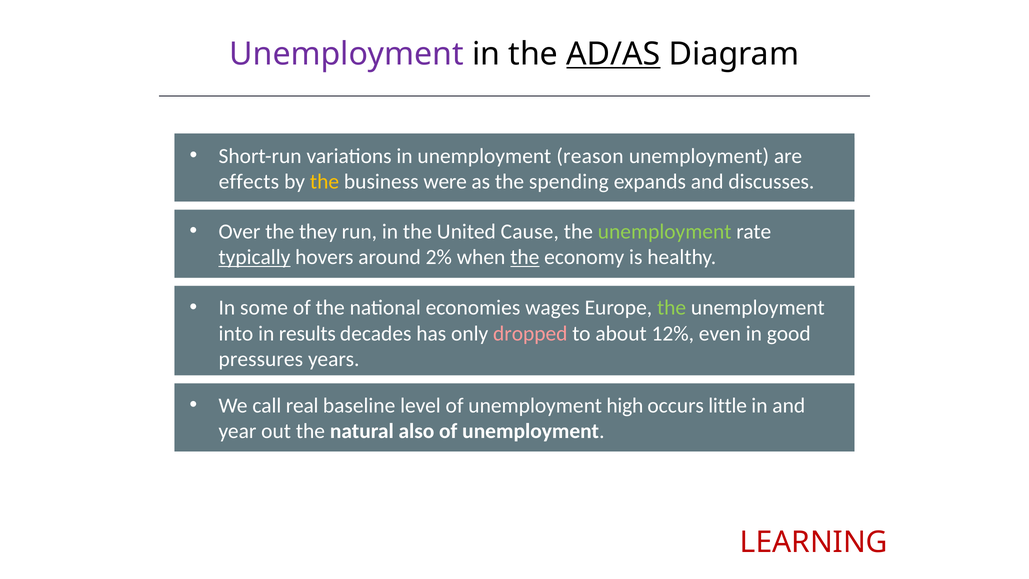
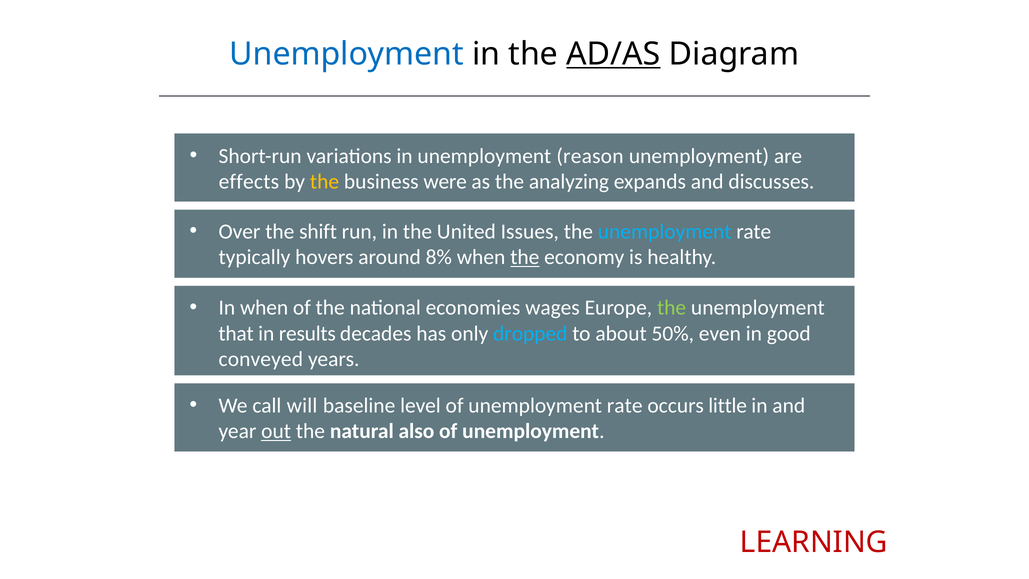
Unemployment colour: purple -> blue (347, 54)
spending: spending -> analyzing (569, 182)
they: they -> shift (318, 231)
Cause: Cause -> Issues (530, 231)
unemployment colour: light green -> light blue (665, 231)
typically underline: present -> none (254, 257)
2%: 2% -> 8% (439, 257)
In some: some -> when (264, 308)
into: into -> that (236, 333)
dropped colour: pink -> light blue (530, 333)
12%: 12% -> 50% (673, 333)
pressures: pressures -> conveyed (261, 359)
real: real -> will (302, 405)
of unemployment high: high -> rate (625, 405)
out underline: none -> present (276, 431)
